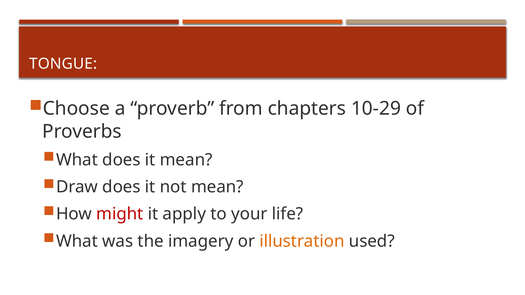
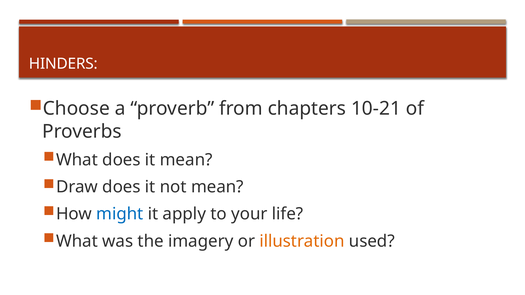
TONGUE: TONGUE -> HINDERS (63, 64)
10-29: 10-29 -> 10-21 (376, 109)
might colour: red -> blue (120, 214)
